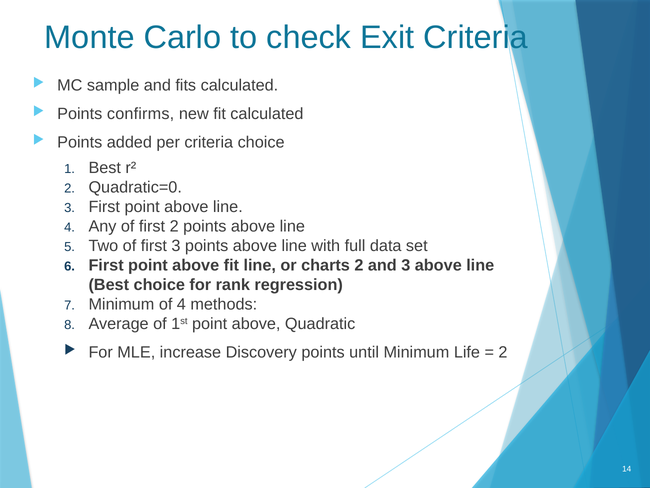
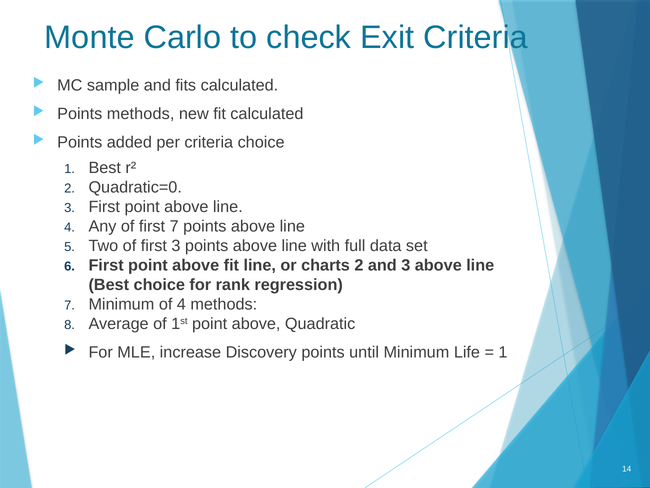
Points confirms: confirms -> methods (141, 114)
first 2: 2 -> 7 (174, 226)
2: 2 -> 1 (503, 352)
